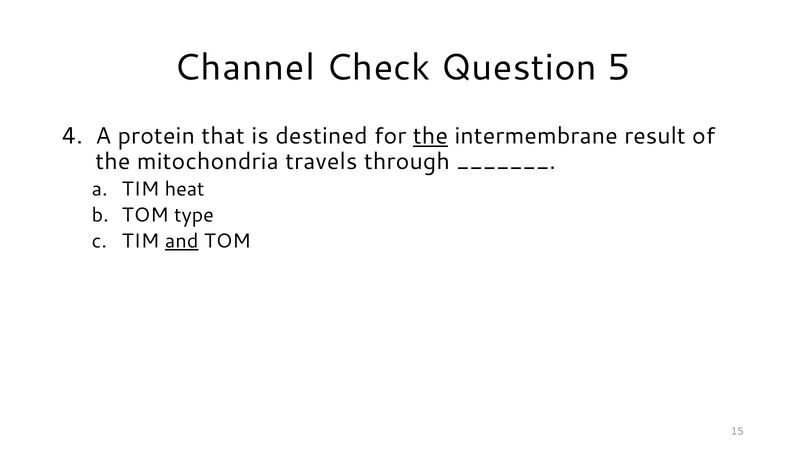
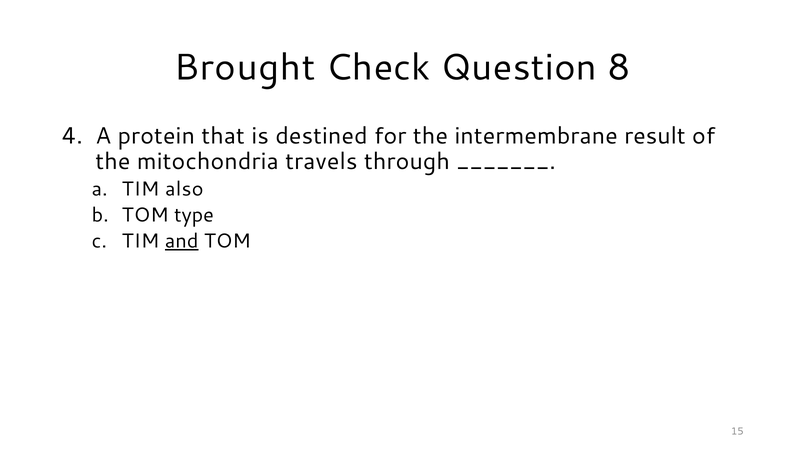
Channel: Channel -> Brought (245, 68)
5: 5 -> 8 (619, 68)
the underline: present -> none (430, 136)
heat: heat -> also (184, 189)
